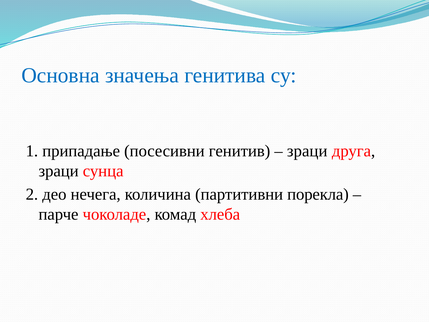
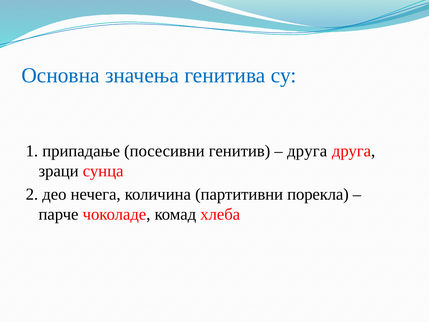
зраци: зраци -> друга (307, 151)
